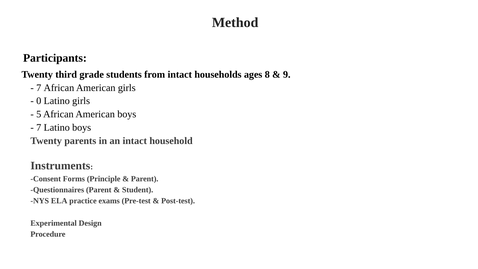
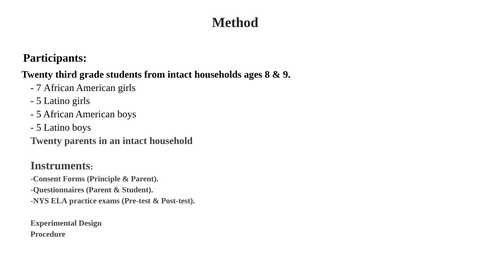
0: 0 -> 5 (39, 101)
7: 7 -> 5 (39, 127)
